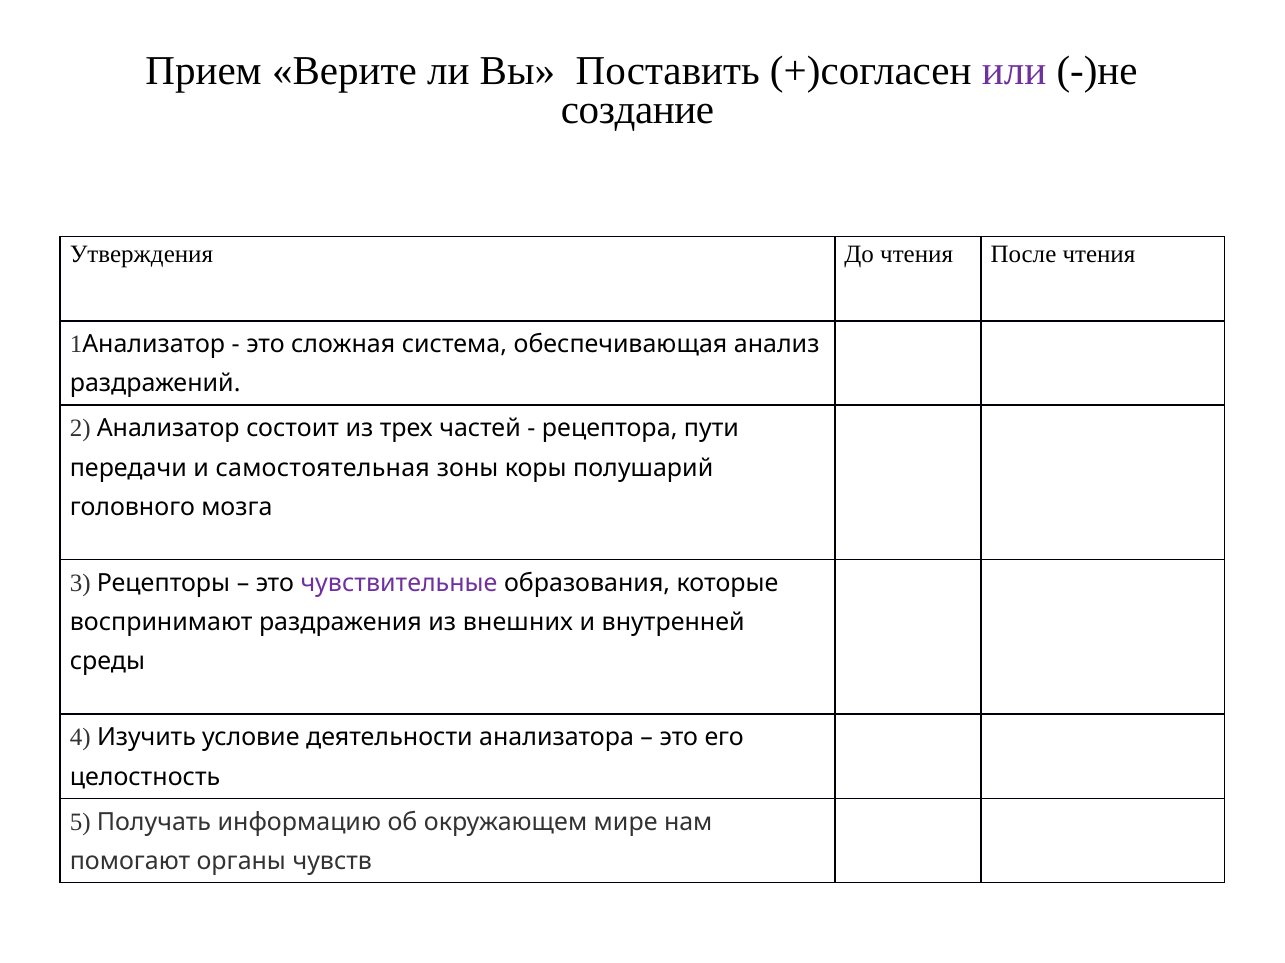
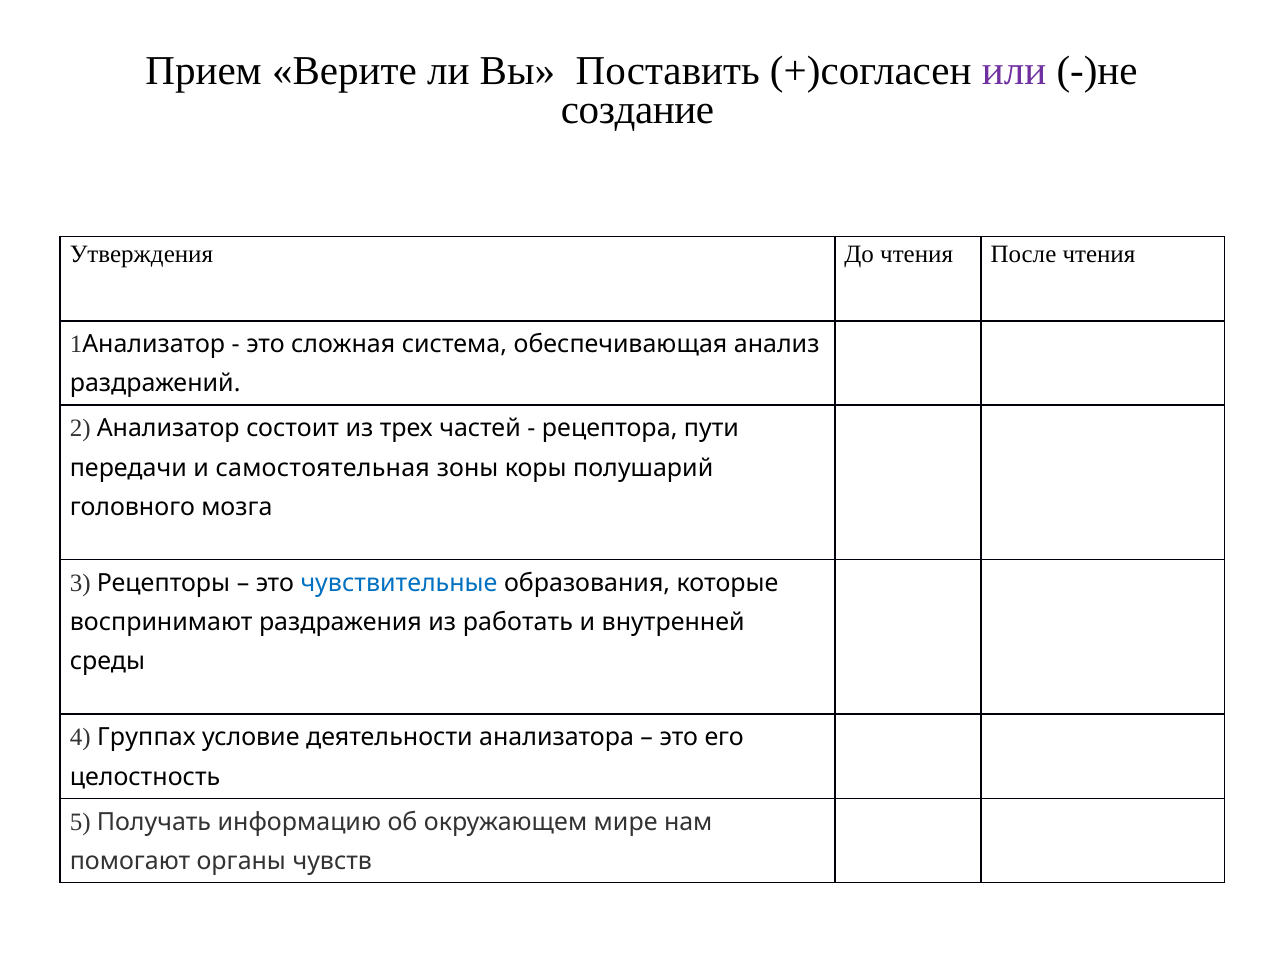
чувствительные colour: purple -> blue (399, 584)
внешних: внешних -> работать (518, 623)
Изучить: Изучить -> Группах (146, 738)
